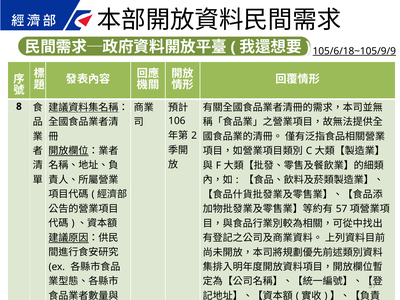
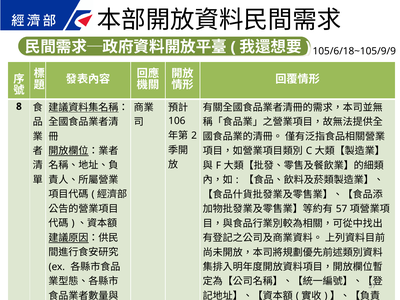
105/6/18~105/9/9 underline: present -> none (354, 51)
